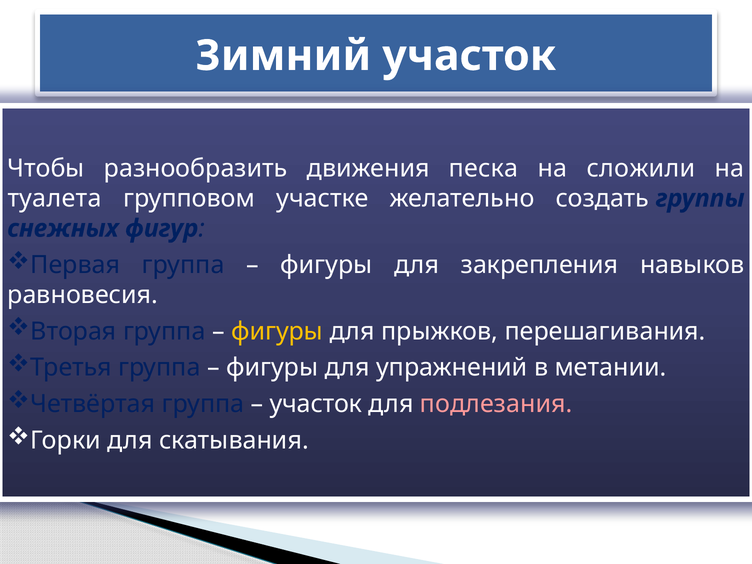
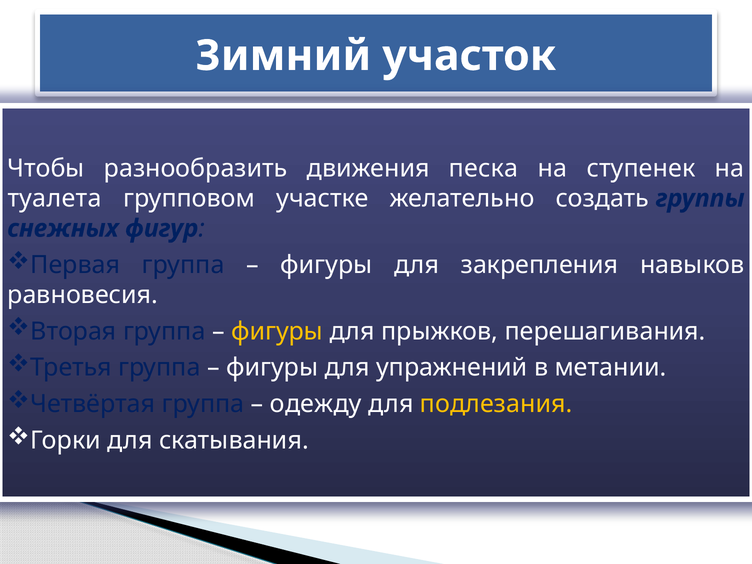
сложили: сложили -> ступенек (641, 168)
участок: участок -> одежду (316, 404)
подлезания colour: pink -> yellow (496, 404)
